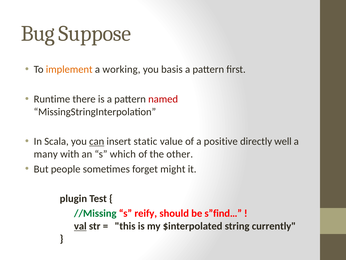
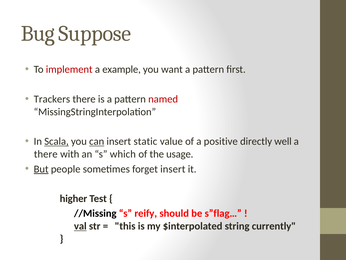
implement colour: orange -> red (69, 69)
working: working -> example (122, 69)
basis: basis -> want (172, 69)
Runtime: Runtime -> Trackers (52, 99)
Scala underline: none -> present (56, 141)
many: many -> there (46, 154)
other: other -> usage (180, 154)
But underline: none -> present (41, 169)
forget might: might -> insert (173, 169)
plugin: plugin -> higher (73, 198)
//Missing colour: green -> black (95, 213)
s”find…: s”find… -> s”flag… (223, 213)
